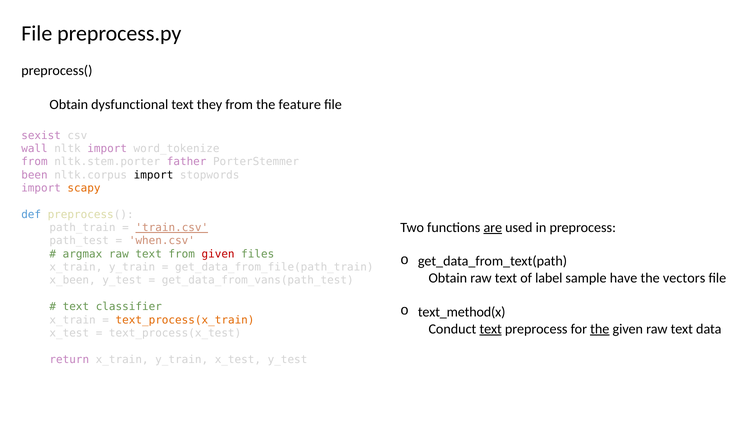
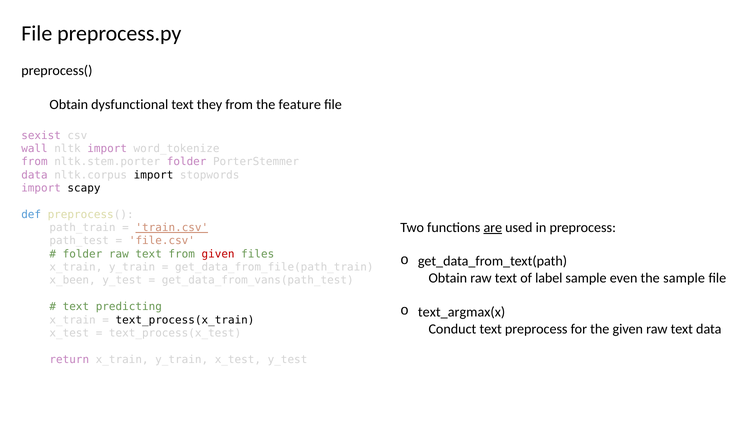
nltk.stem.porter father: father -> folder (187, 162)
been: been -> data (34, 175)
scapy colour: orange -> black (84, 188)
when.csv: when.csv -> file.csv (162, 241)
argmax: argmax -> folder (82, 254)
have: have -> even (624, 278)
the vectors: vectors -> sample (684, 278)
classifier: classifier -> predicting (129, 307)
text_method(x: text_method(x -> text_argmax(x (462, 312)
text_process(x_train colour: orange -> black (185, 320)
text underline: present -> none (491, 329)
the underline: present -> none (600, 329)
